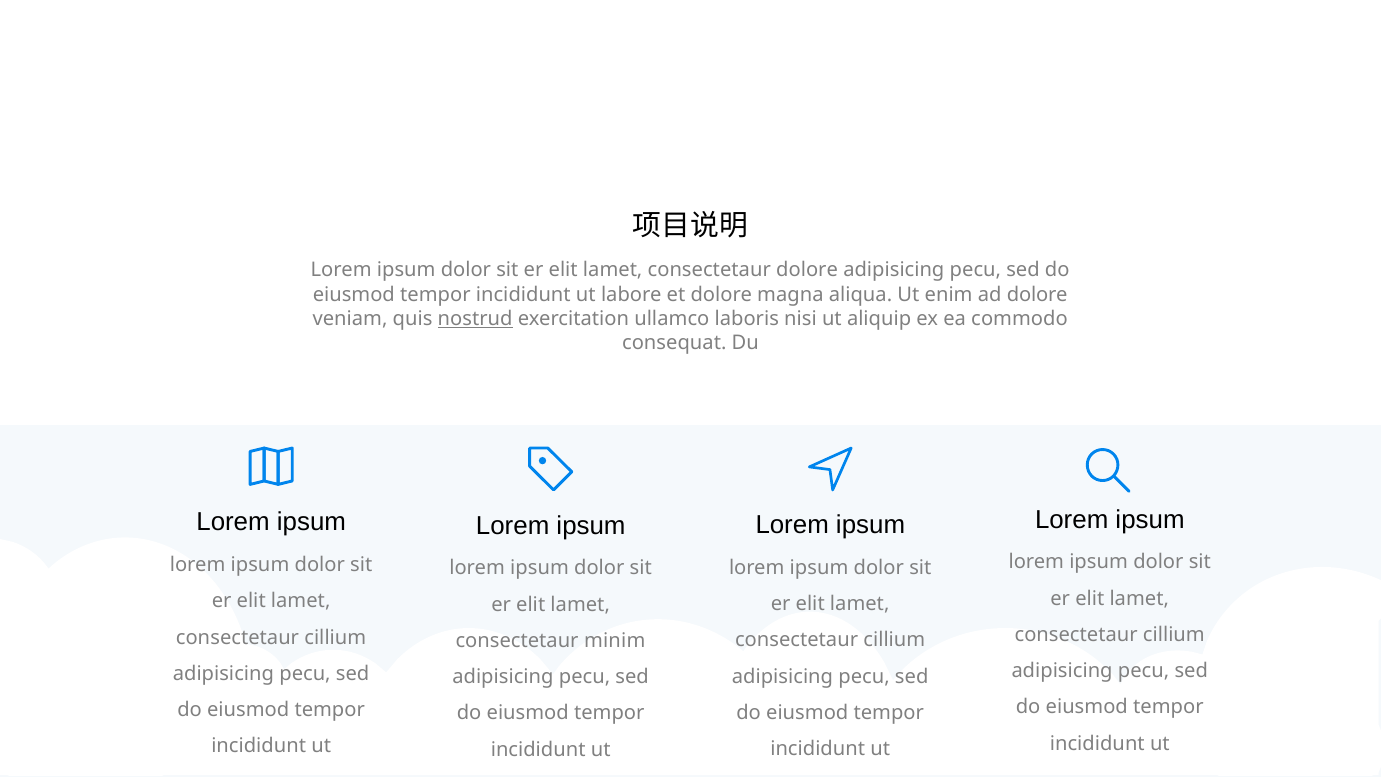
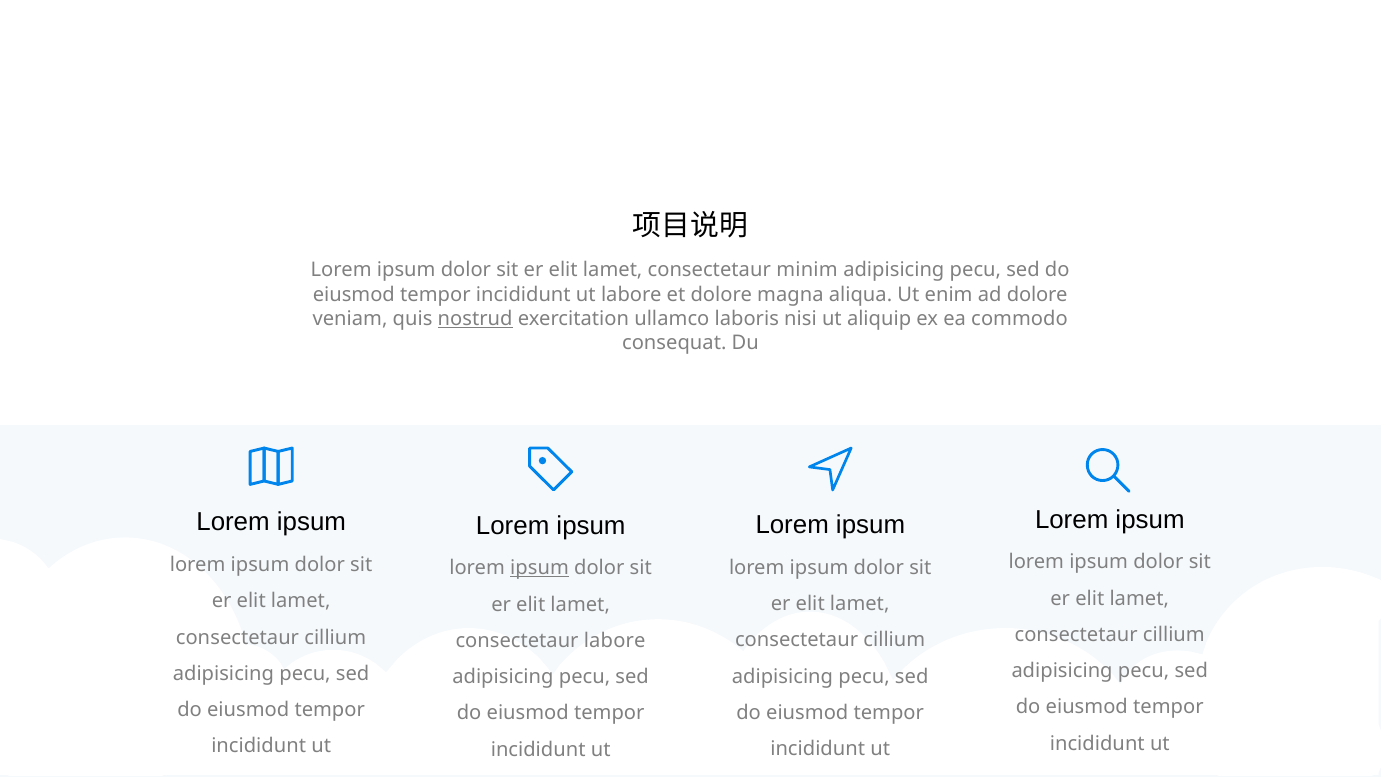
consectetaur dolore: dolore -> minim (807, 270)
ipsum underline: none -> present (540, 568)
consectetaur minim: minim -> labore (615, 641)
